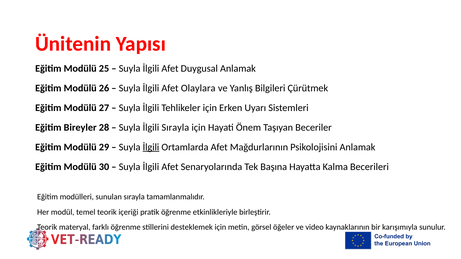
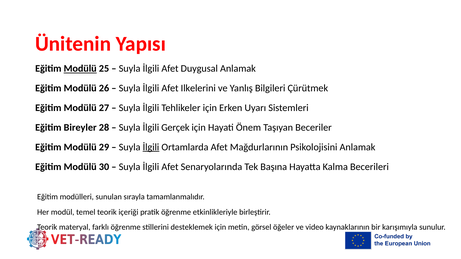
Modülü underline: none -> present (80, 69)
Olaylara: Olaylara -> Ilkelerini (198, 88)
İlgili Sırayla: Sırayla -> Gerçek (175, 128)
